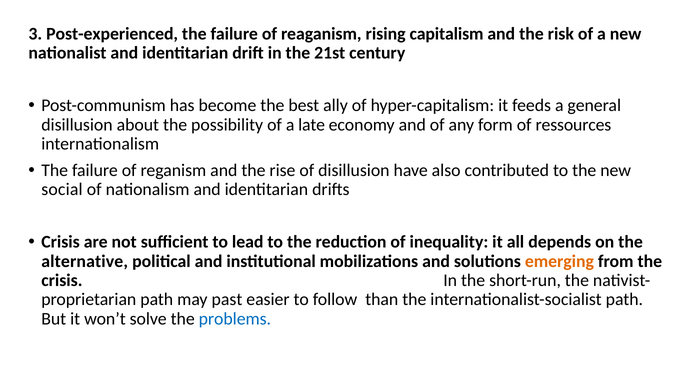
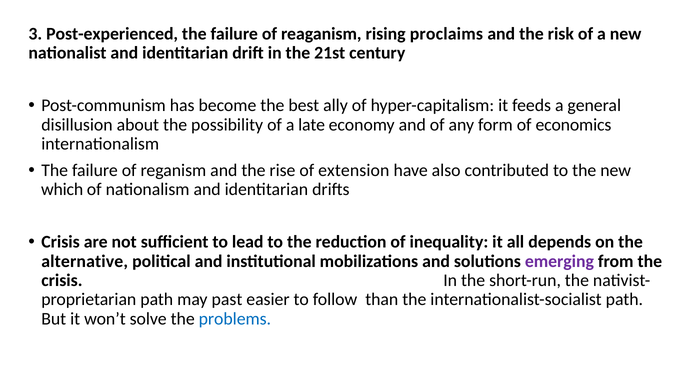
capitalism: capitalism -> proclaims (446, 34)
ressources: ressources -> economics (573, 125)
of disillusion: disillusion -> extension (354, 170)
social: social -> which (62, 189)
emerging colour: orange -> purple (559, 261)
